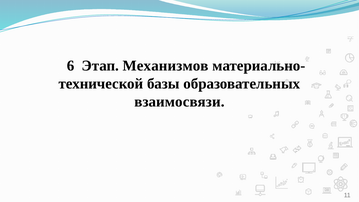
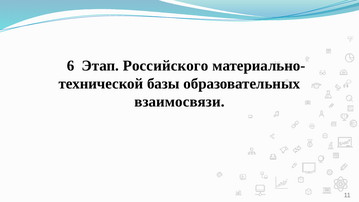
Механизмов: Механизмов -> Российского (166, 66)
